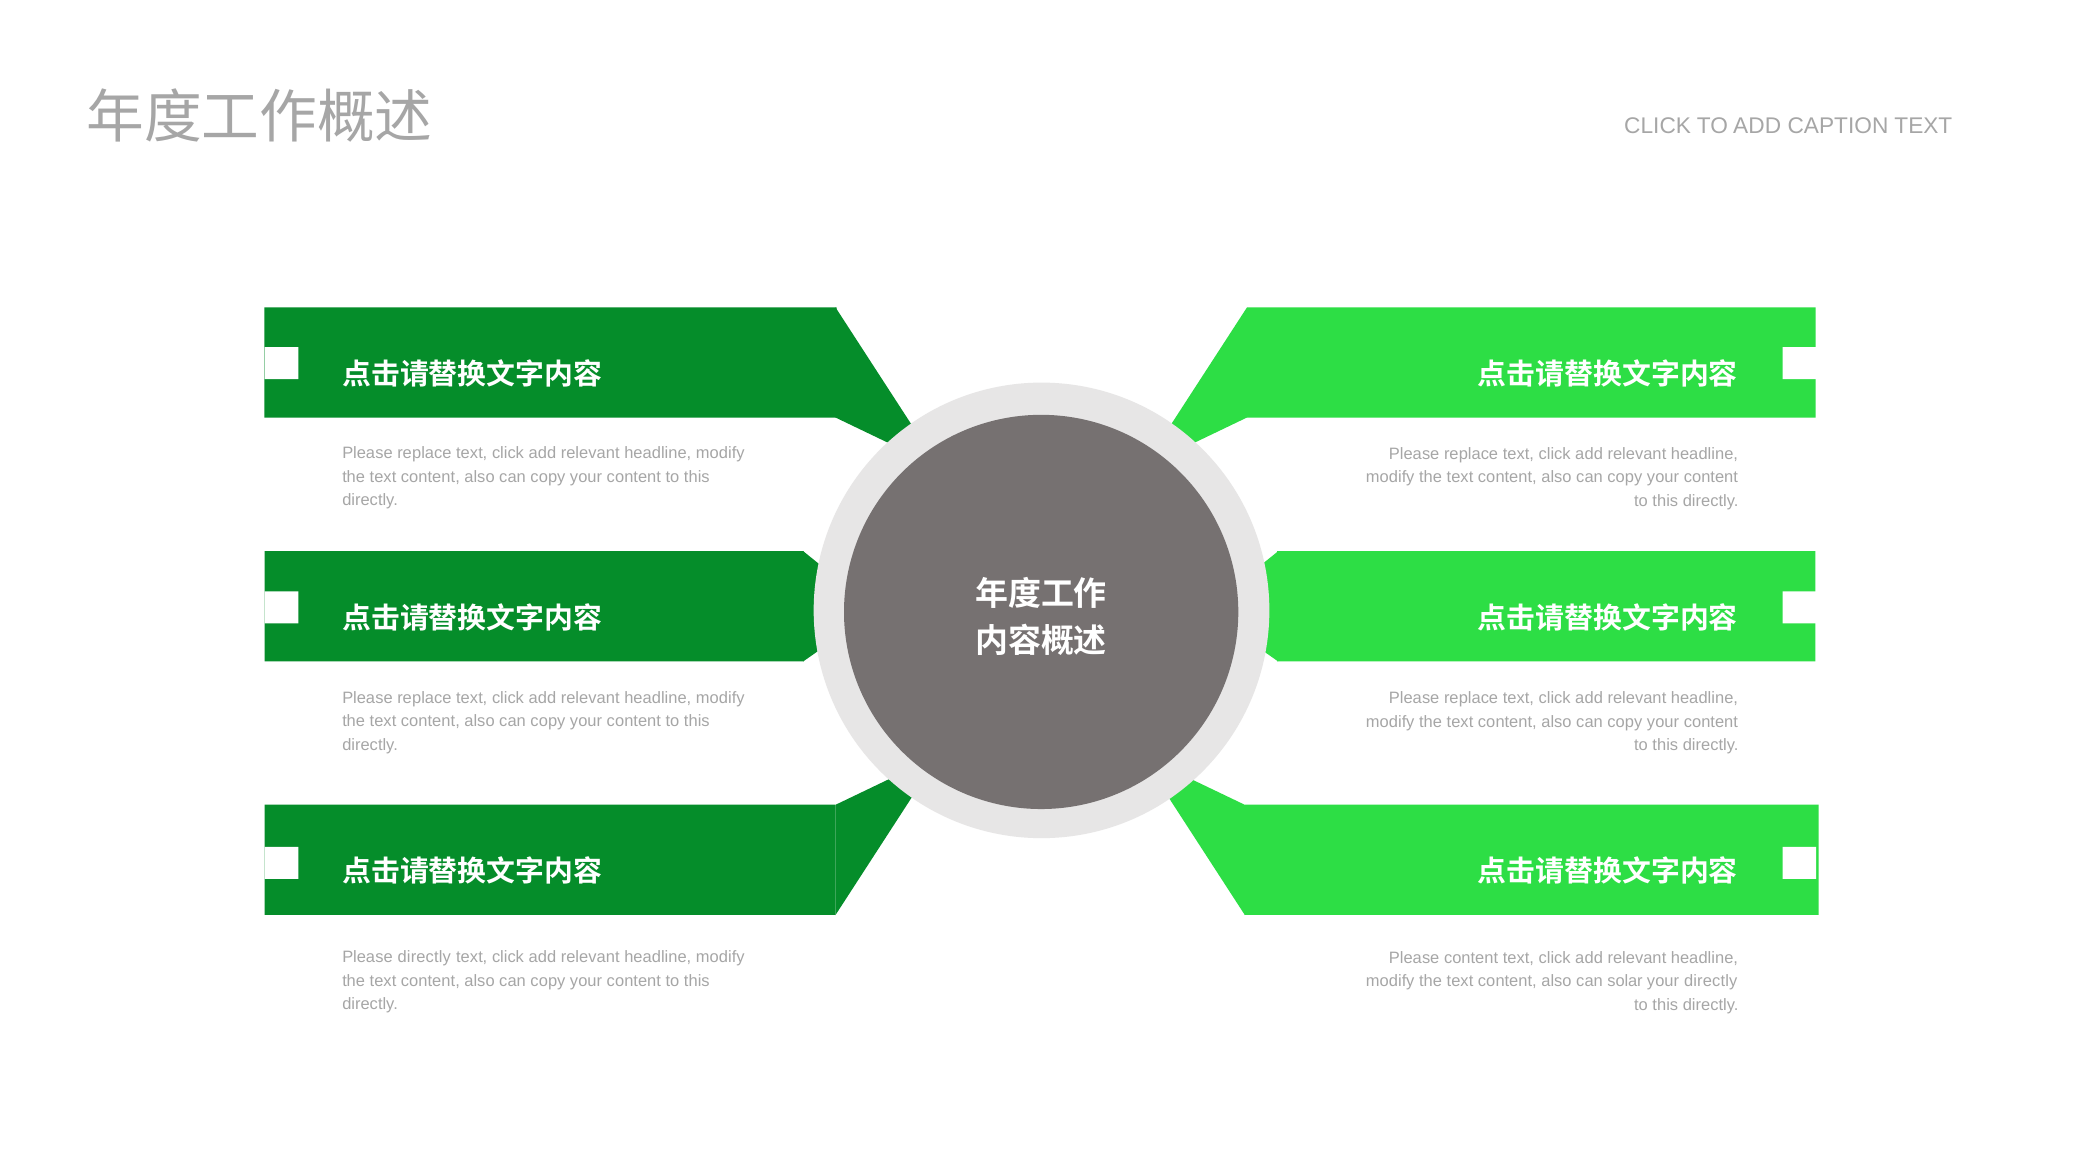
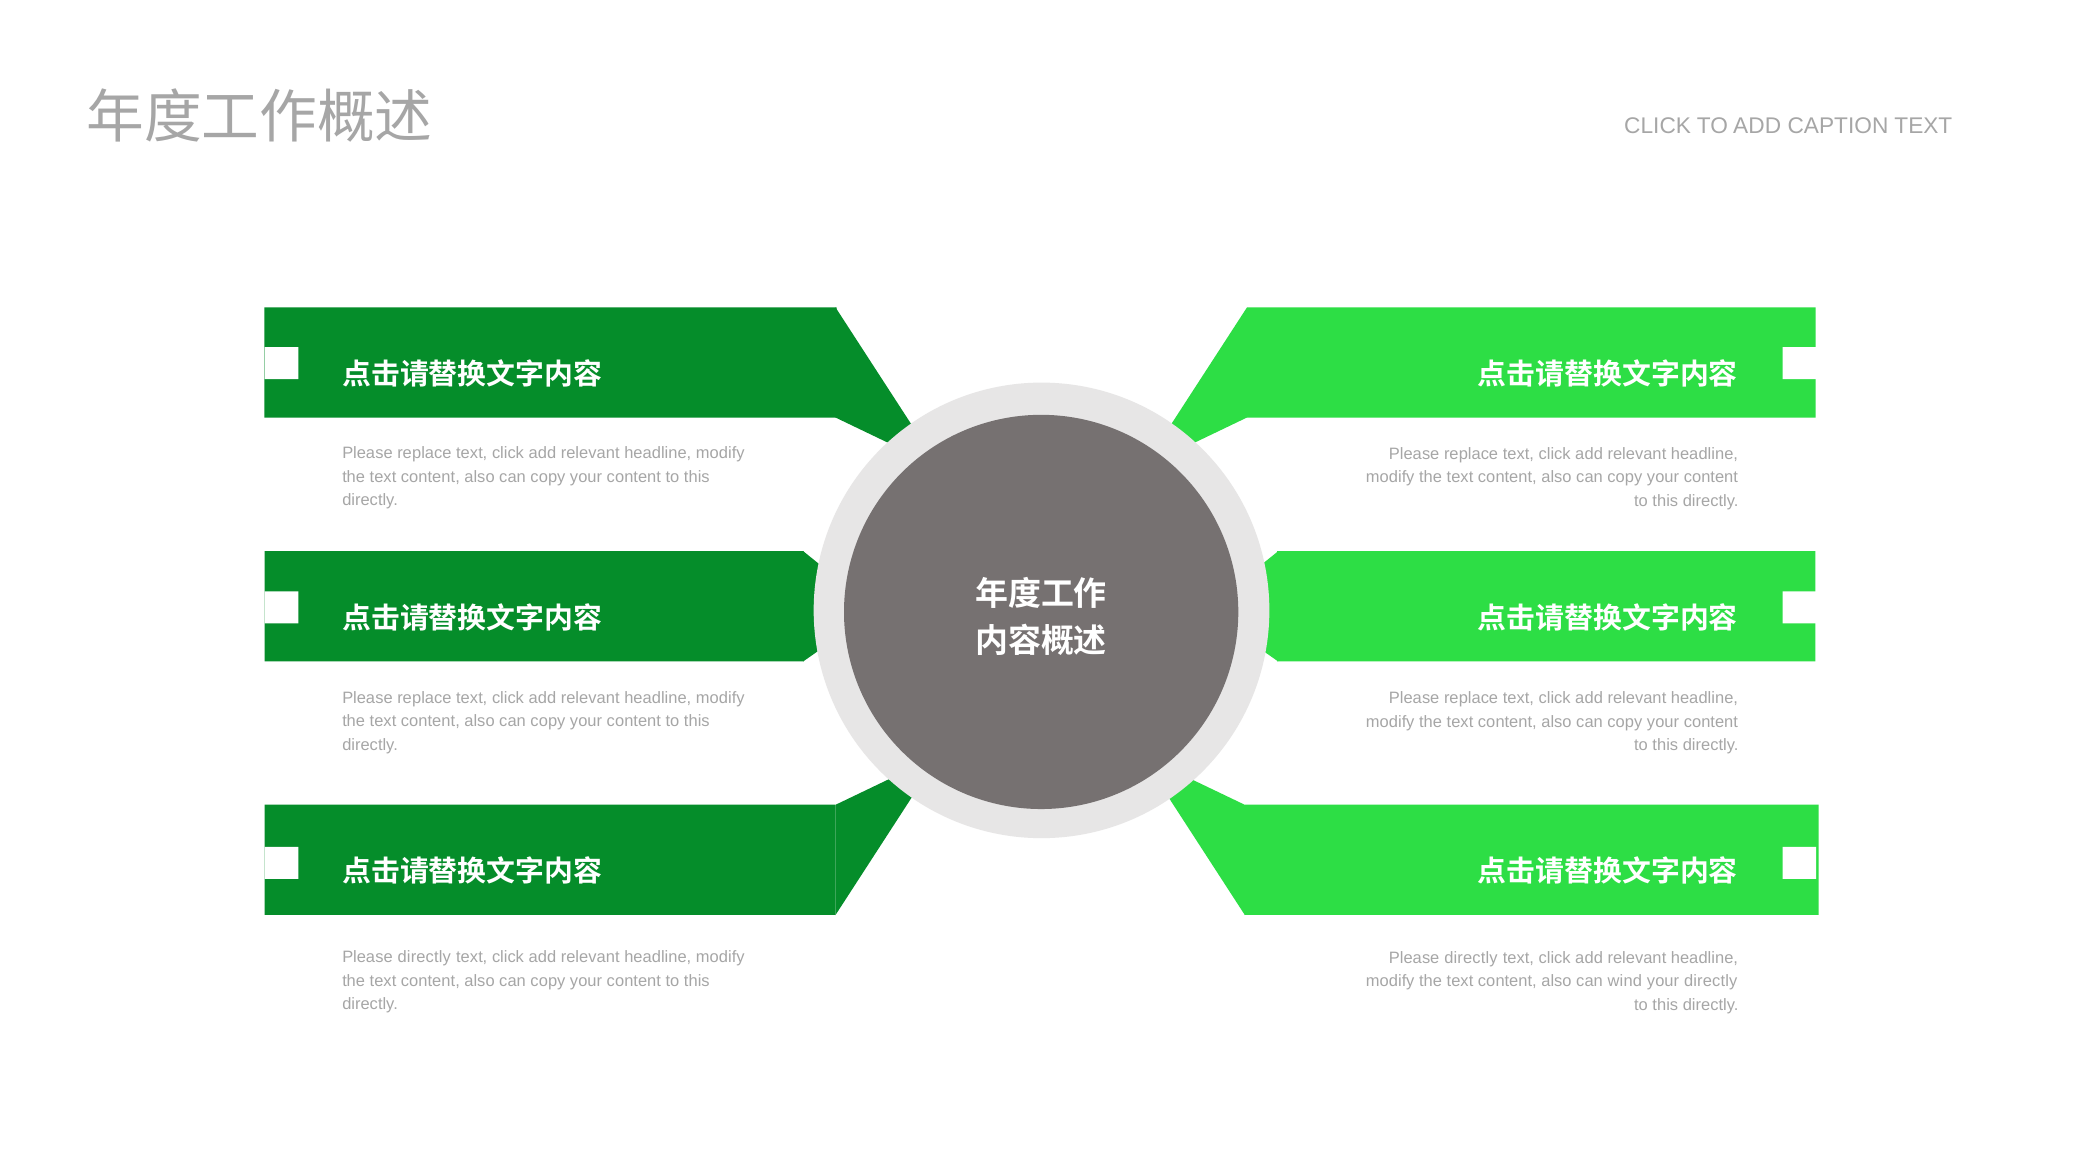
content: content -> directly (1471, 958)
solar: solar -> wind (1625, 982)
